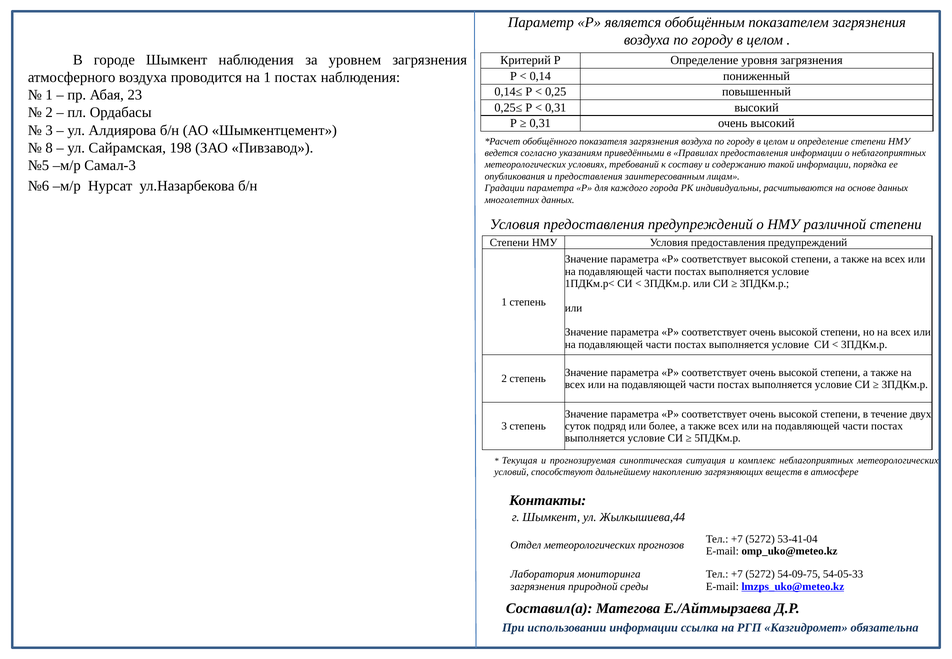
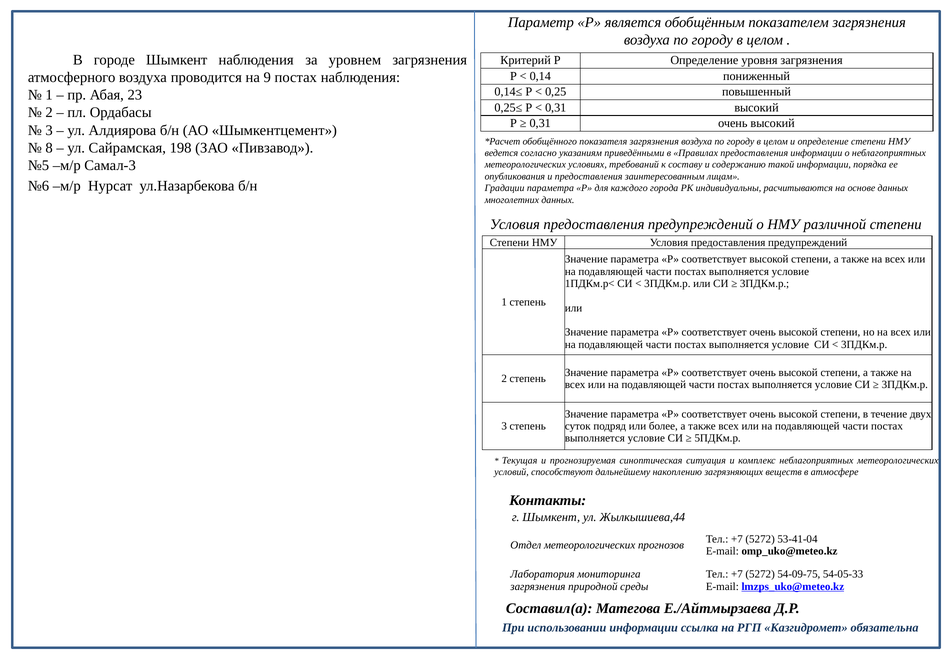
на 1: 1 -> 9 (267, 78)
